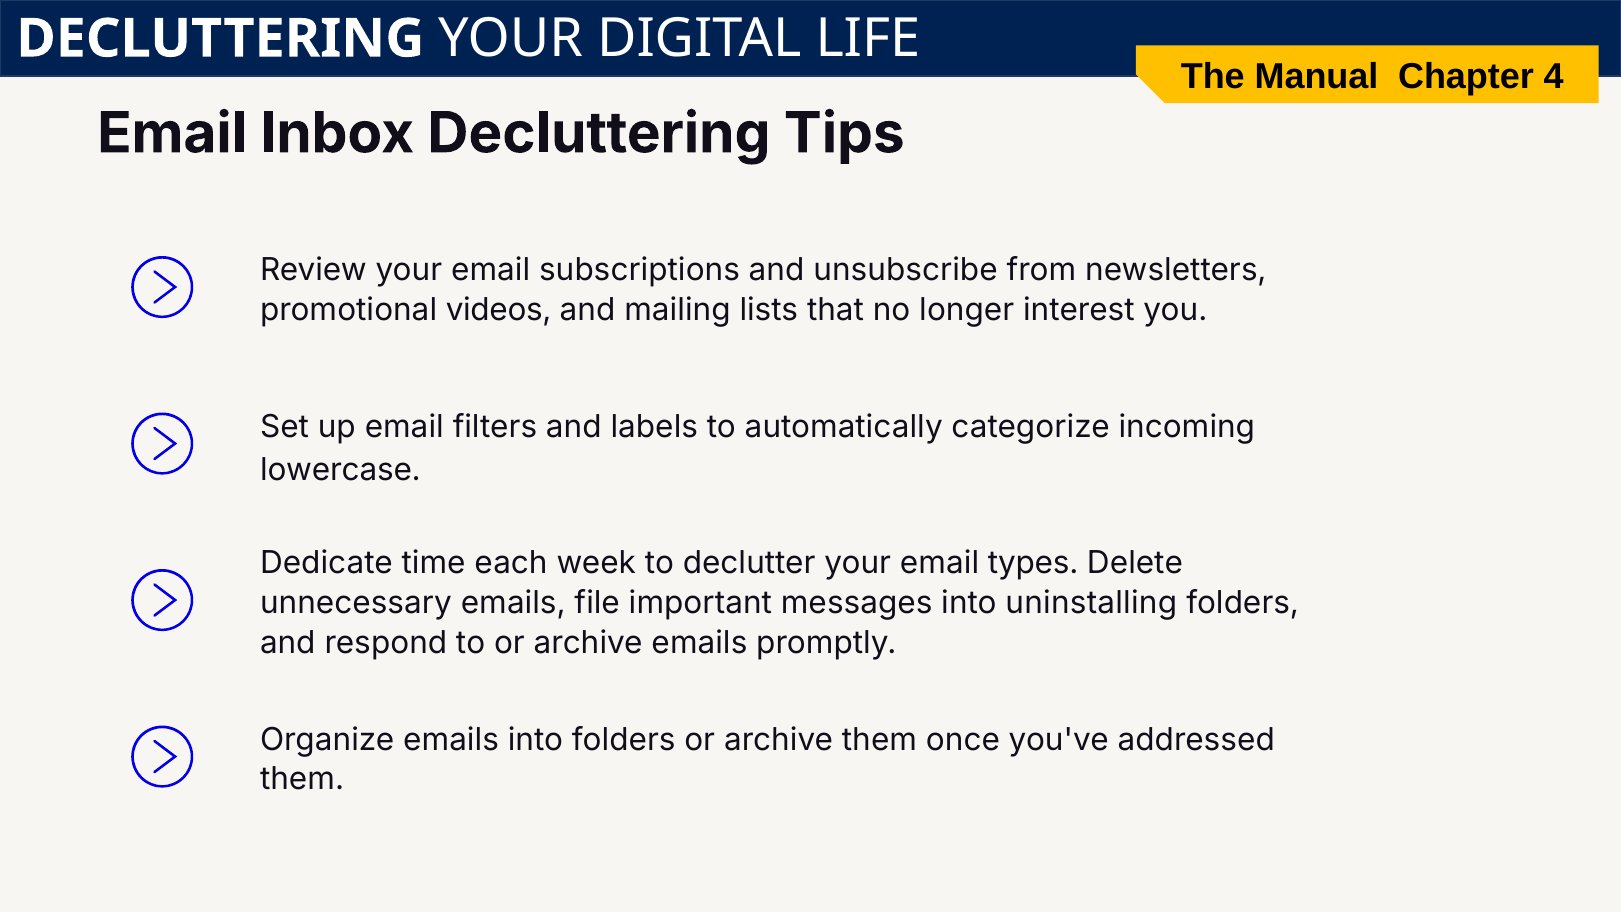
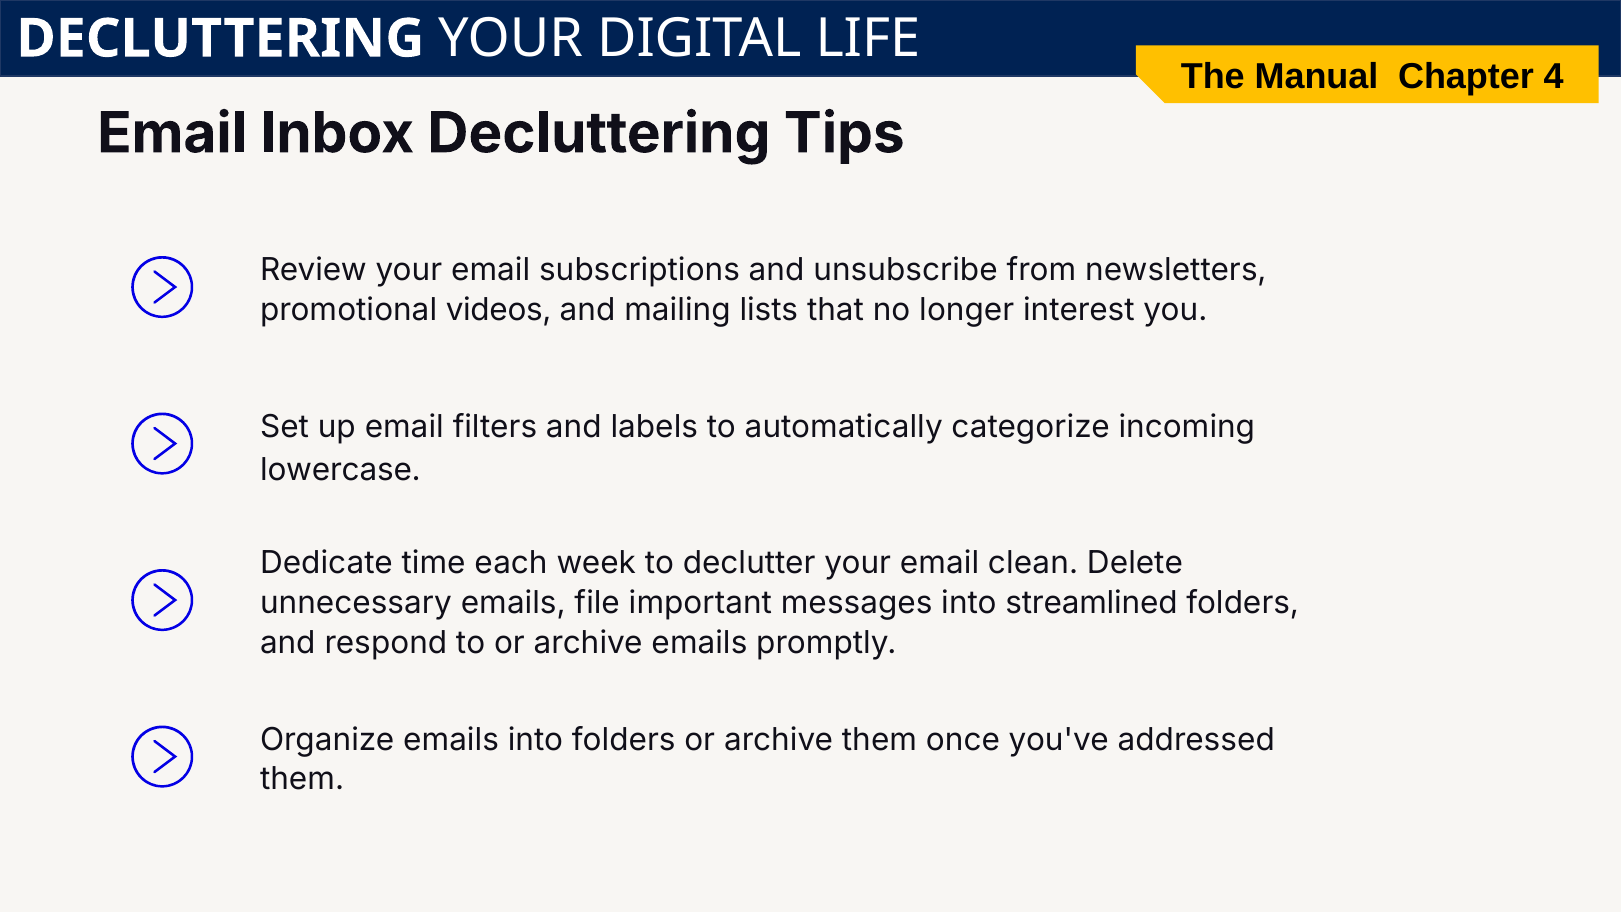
types: types -> clean (1033, 563)
uninstalling: uninstalling -> streamlined (1091, 603)
